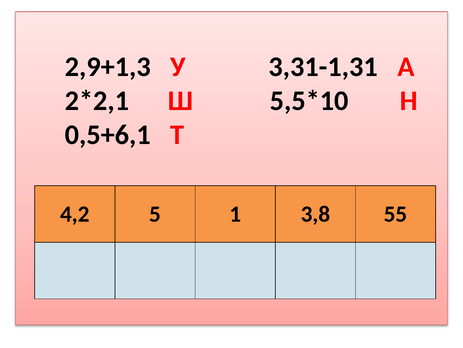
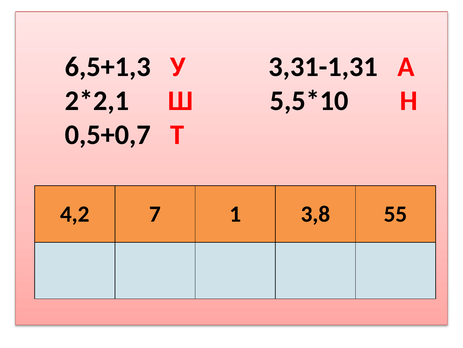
2,9+1,3: 2,9+1,3 -> 6,5+1,3 (108, 67)
0,5+6,1: 0,5+6,1 -> 0,5+0,7 (108, 135)
5: 5 -> 7 (155, 214)
